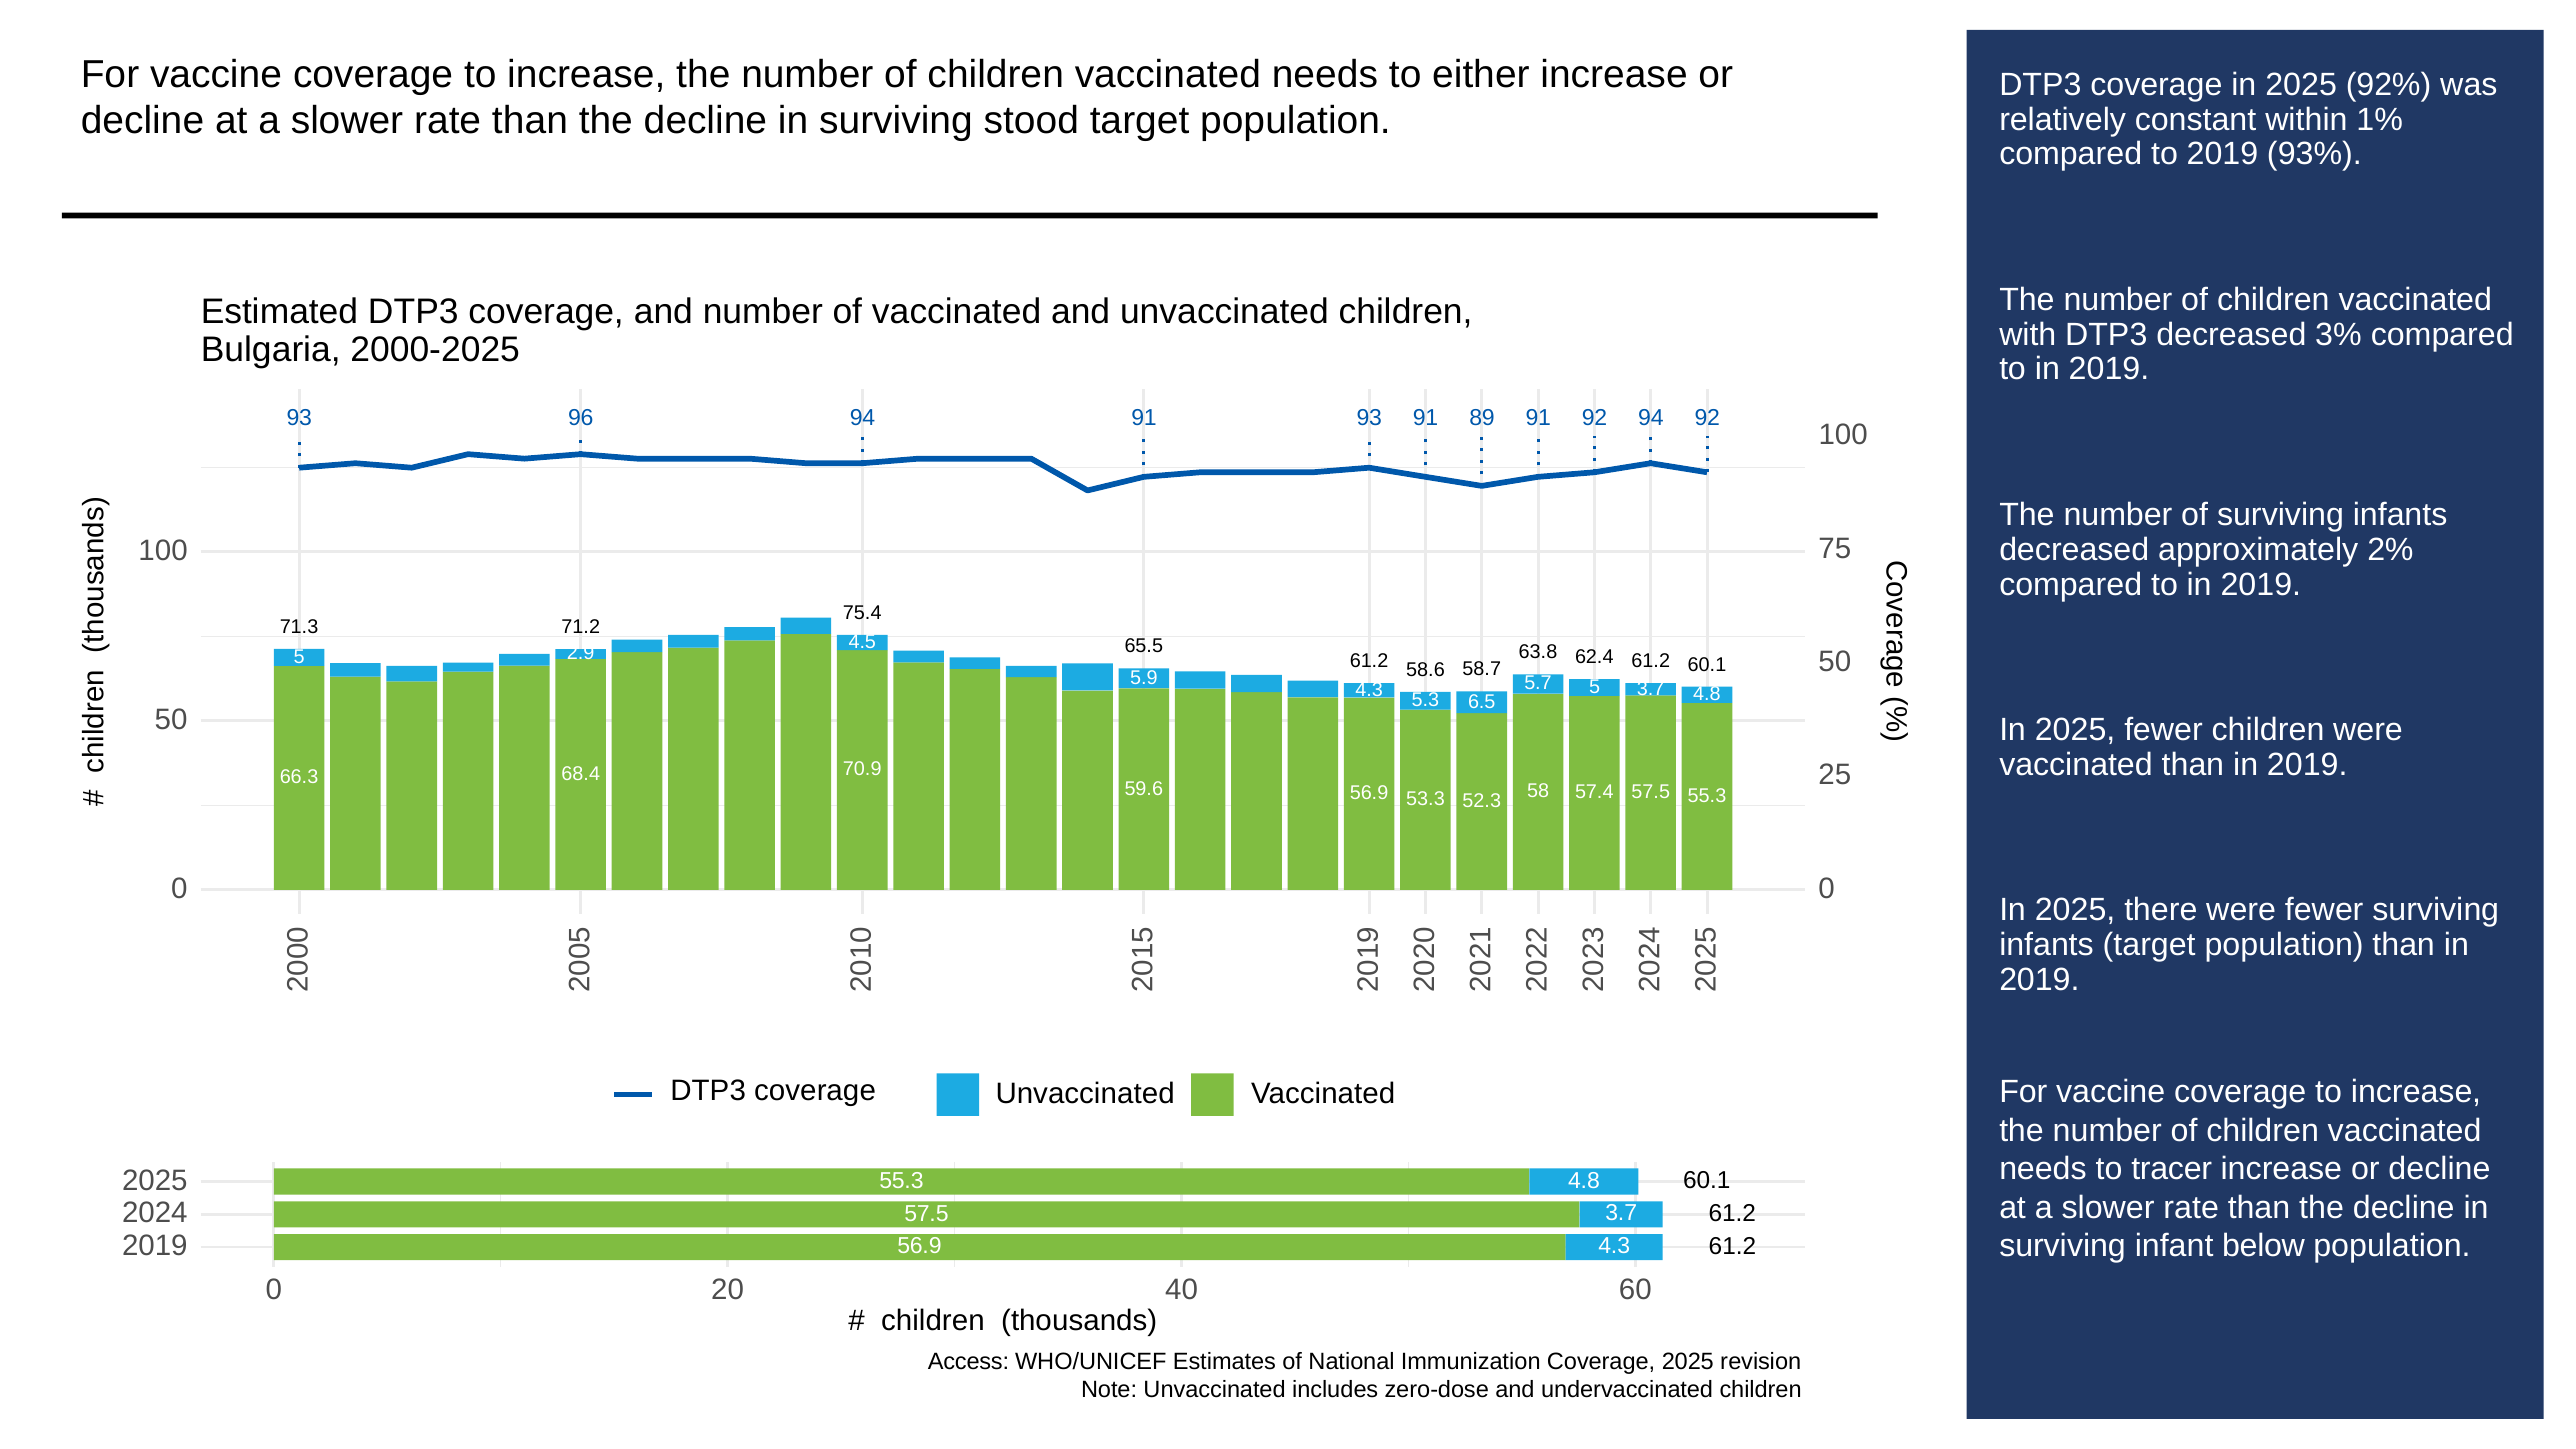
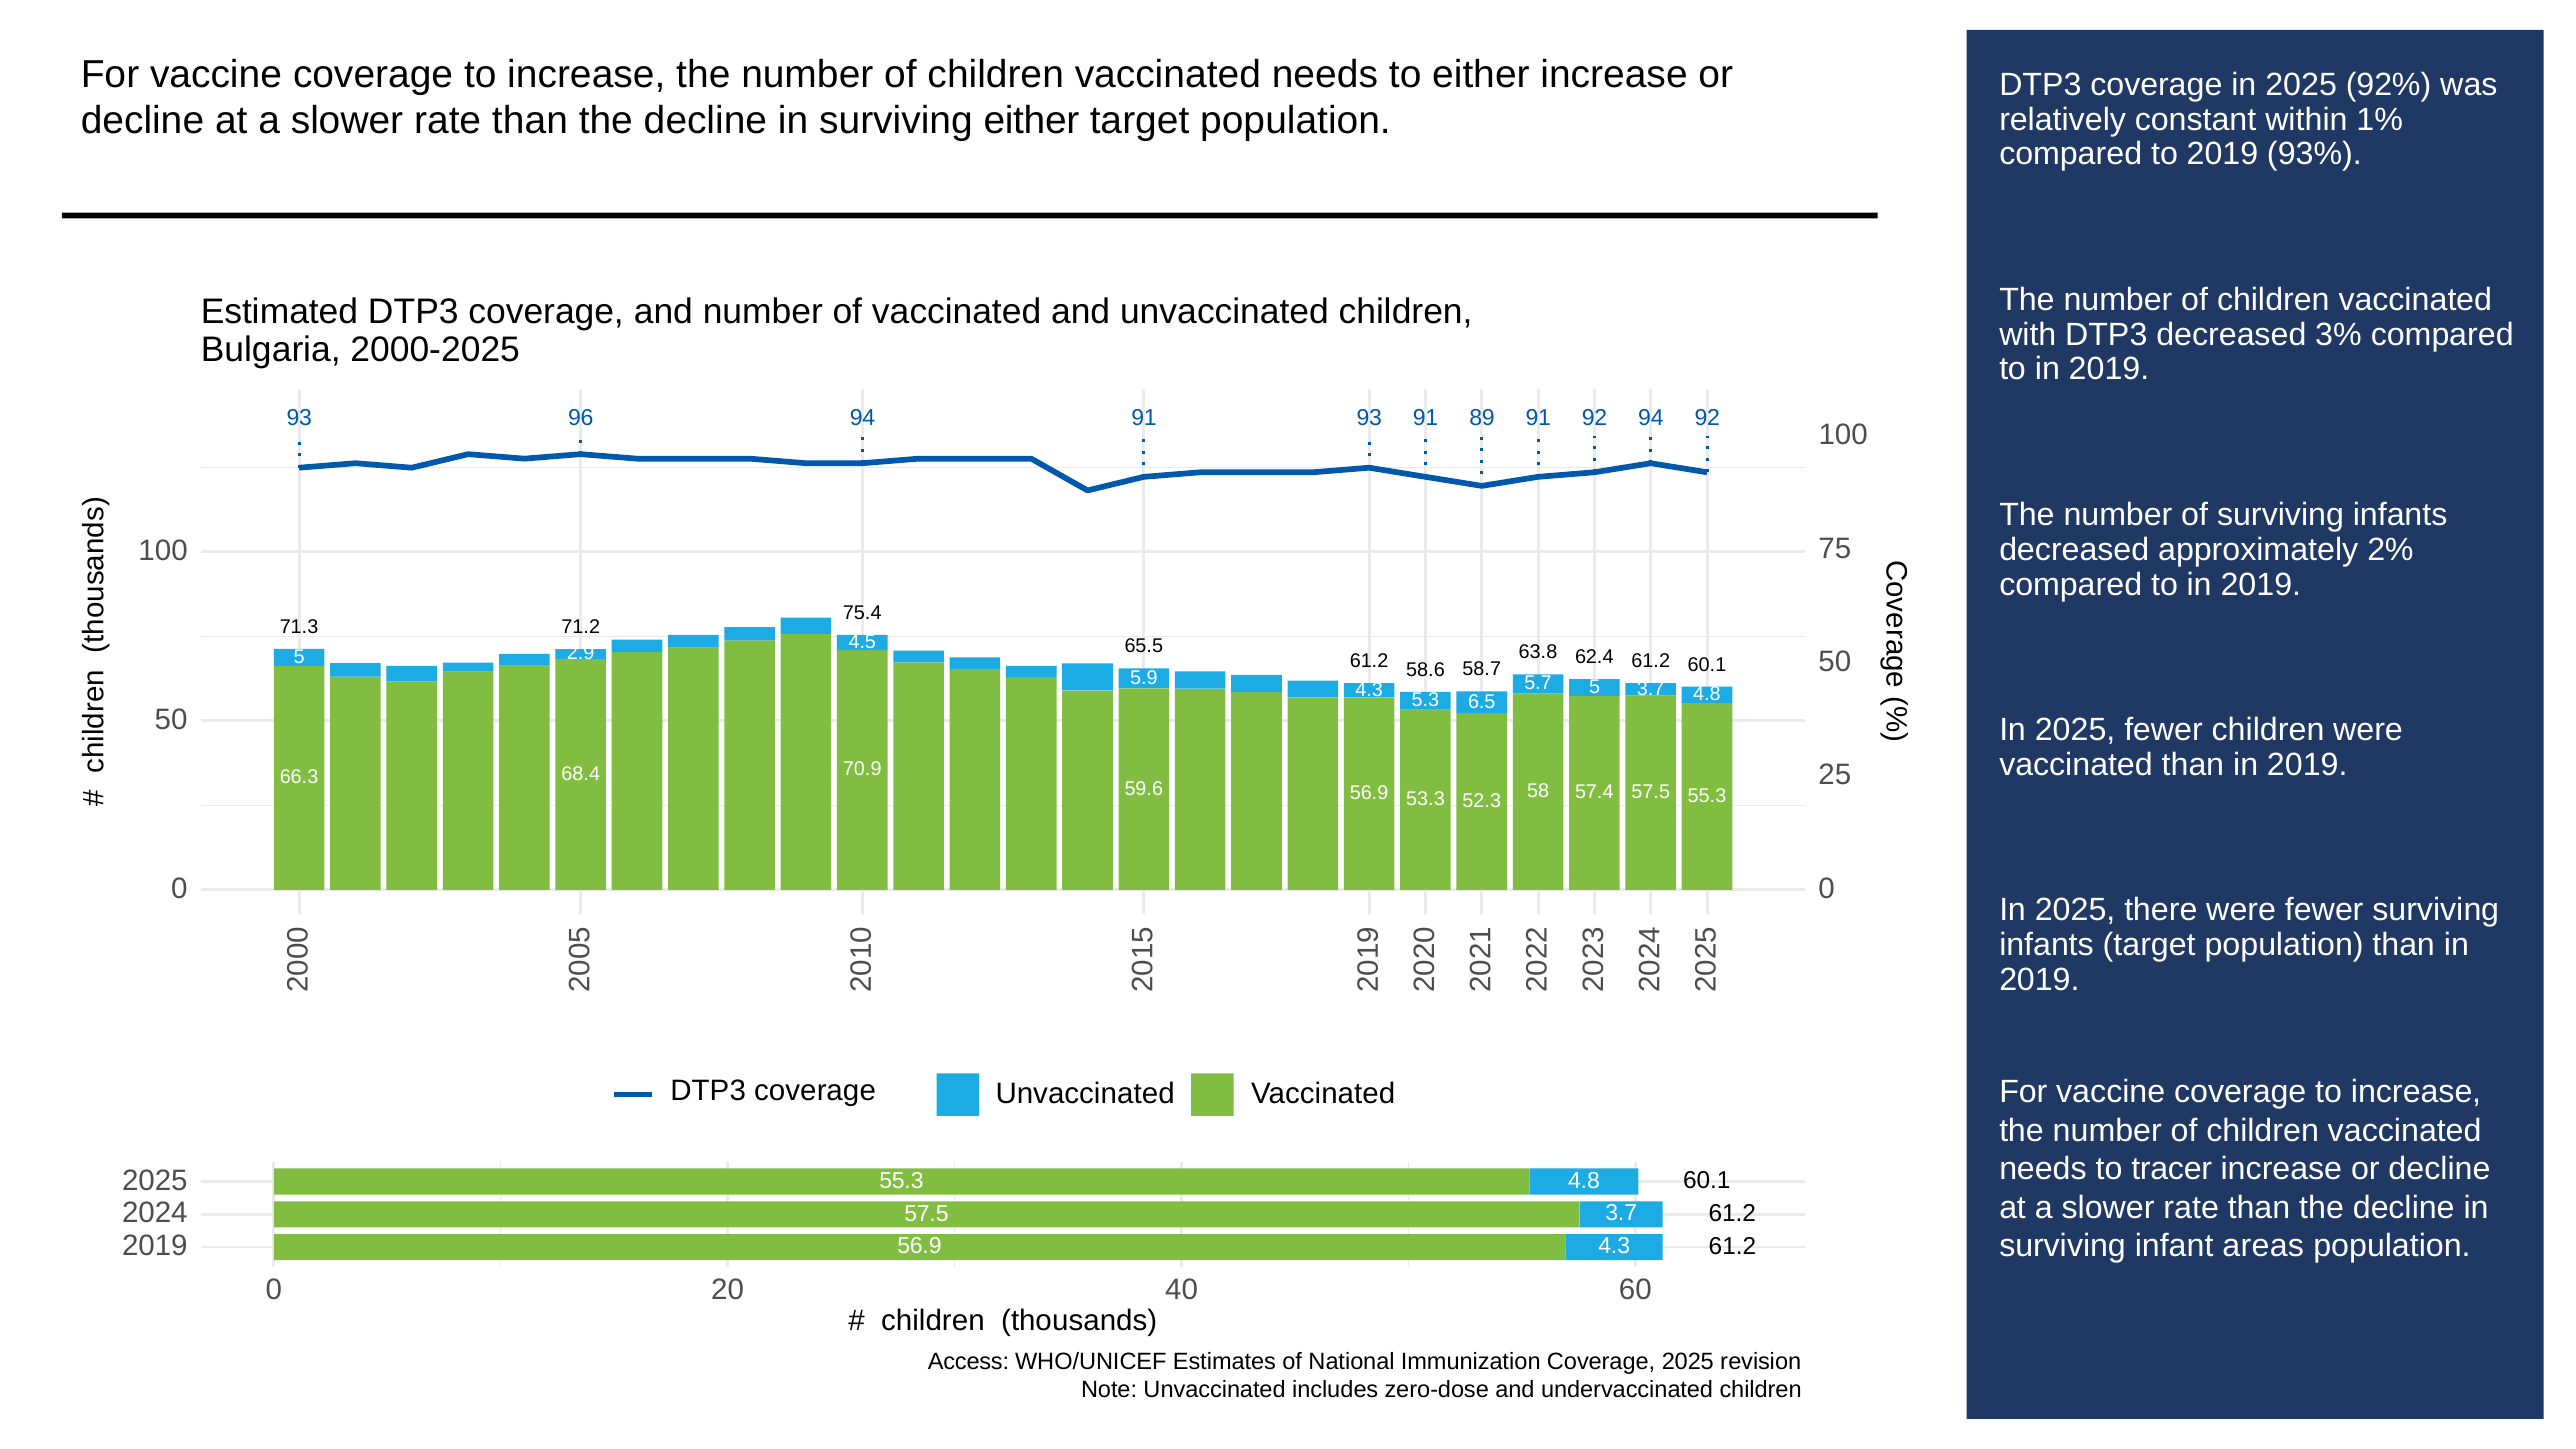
surviving stood: stood -> either (1031, 121)
below: below -> areas (2263, 1246)
